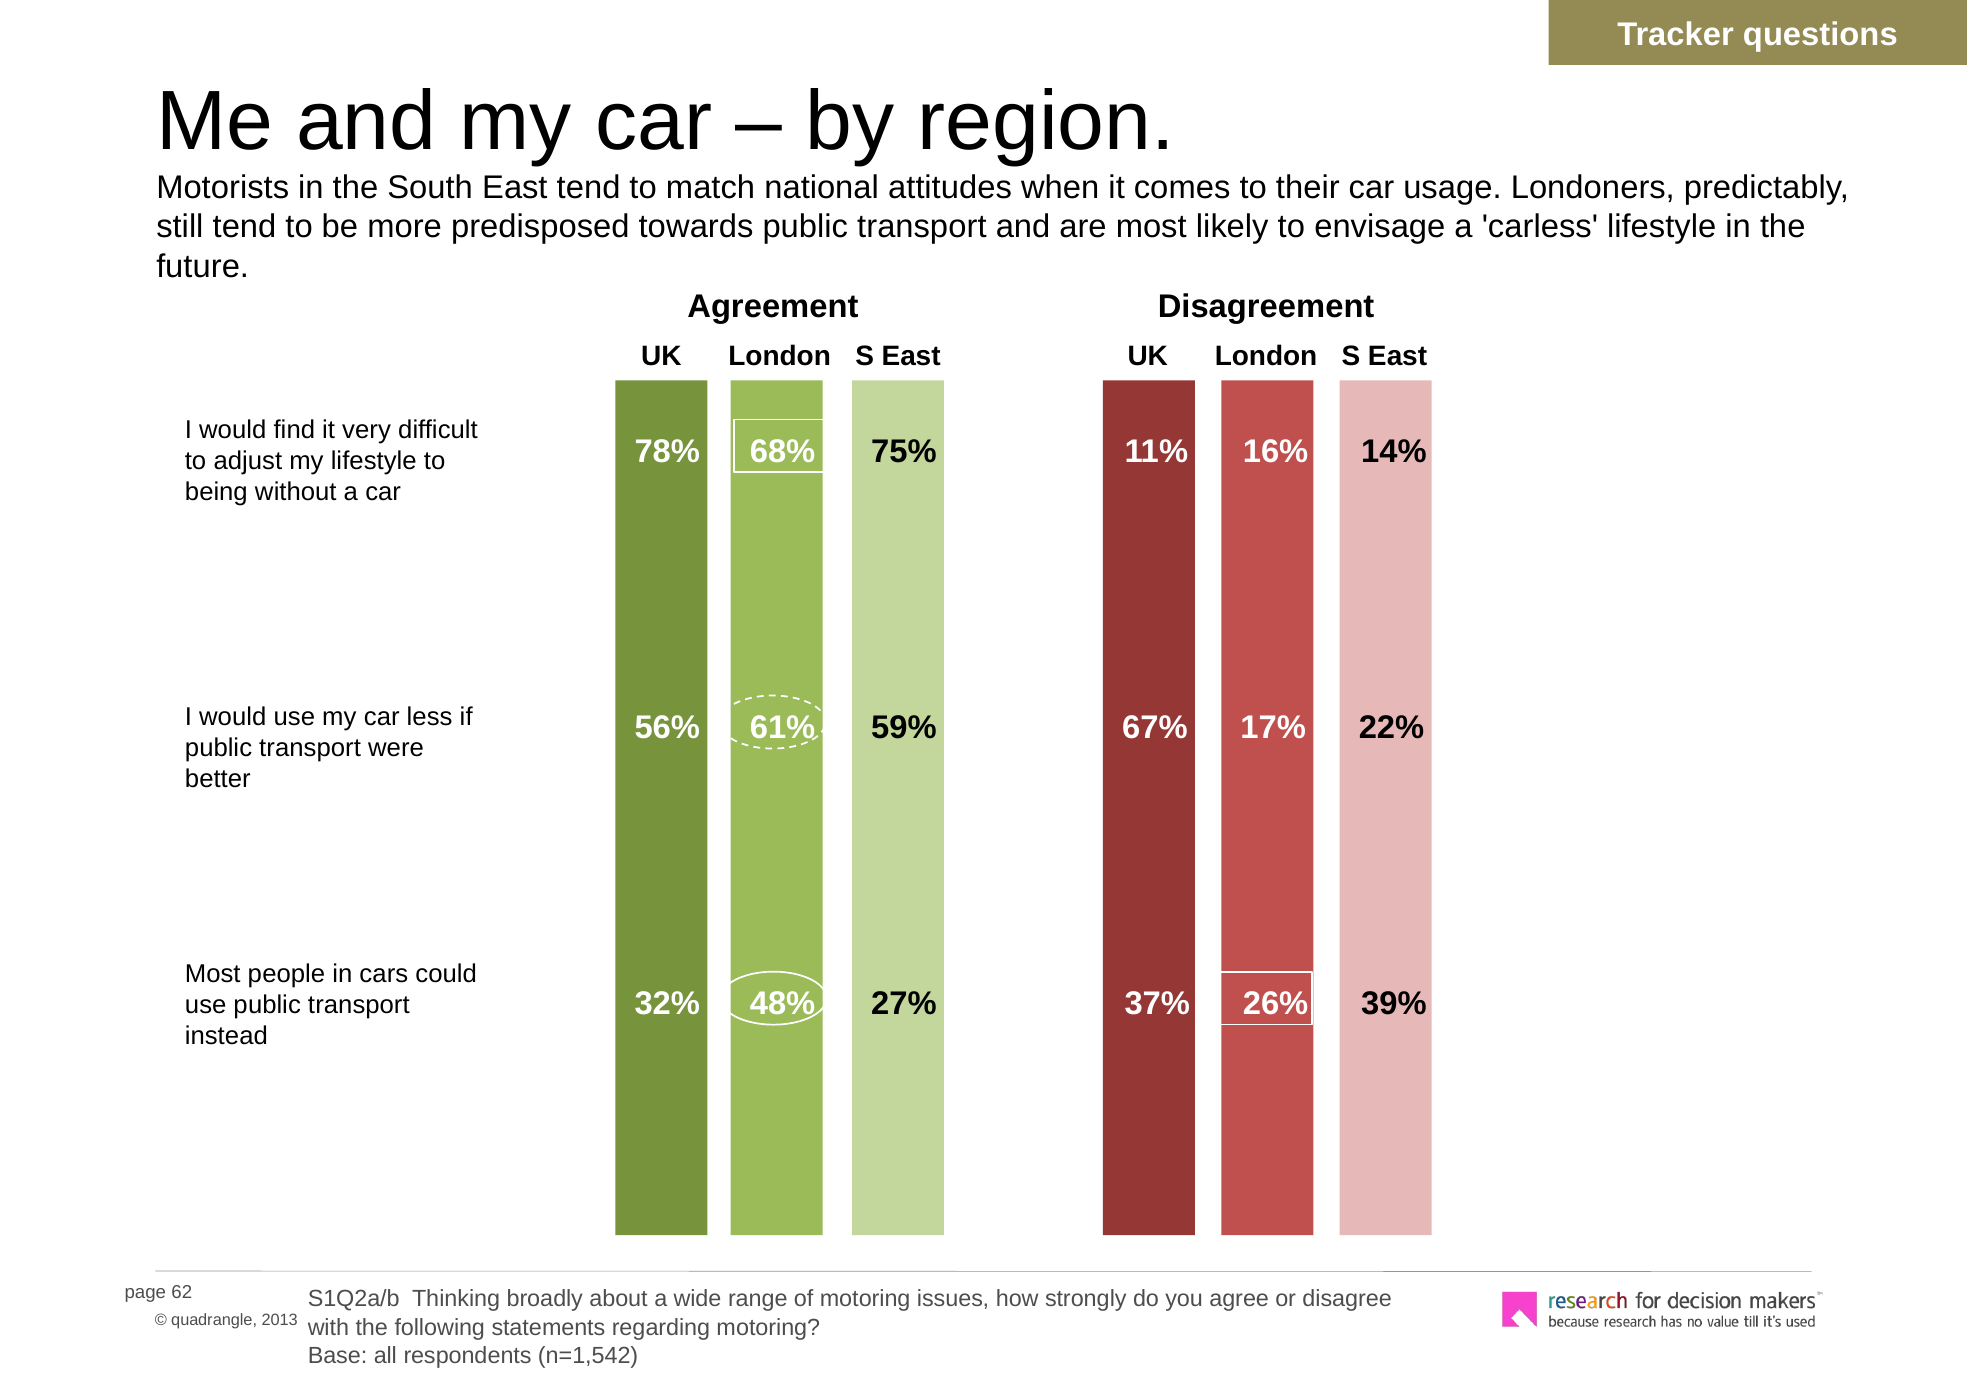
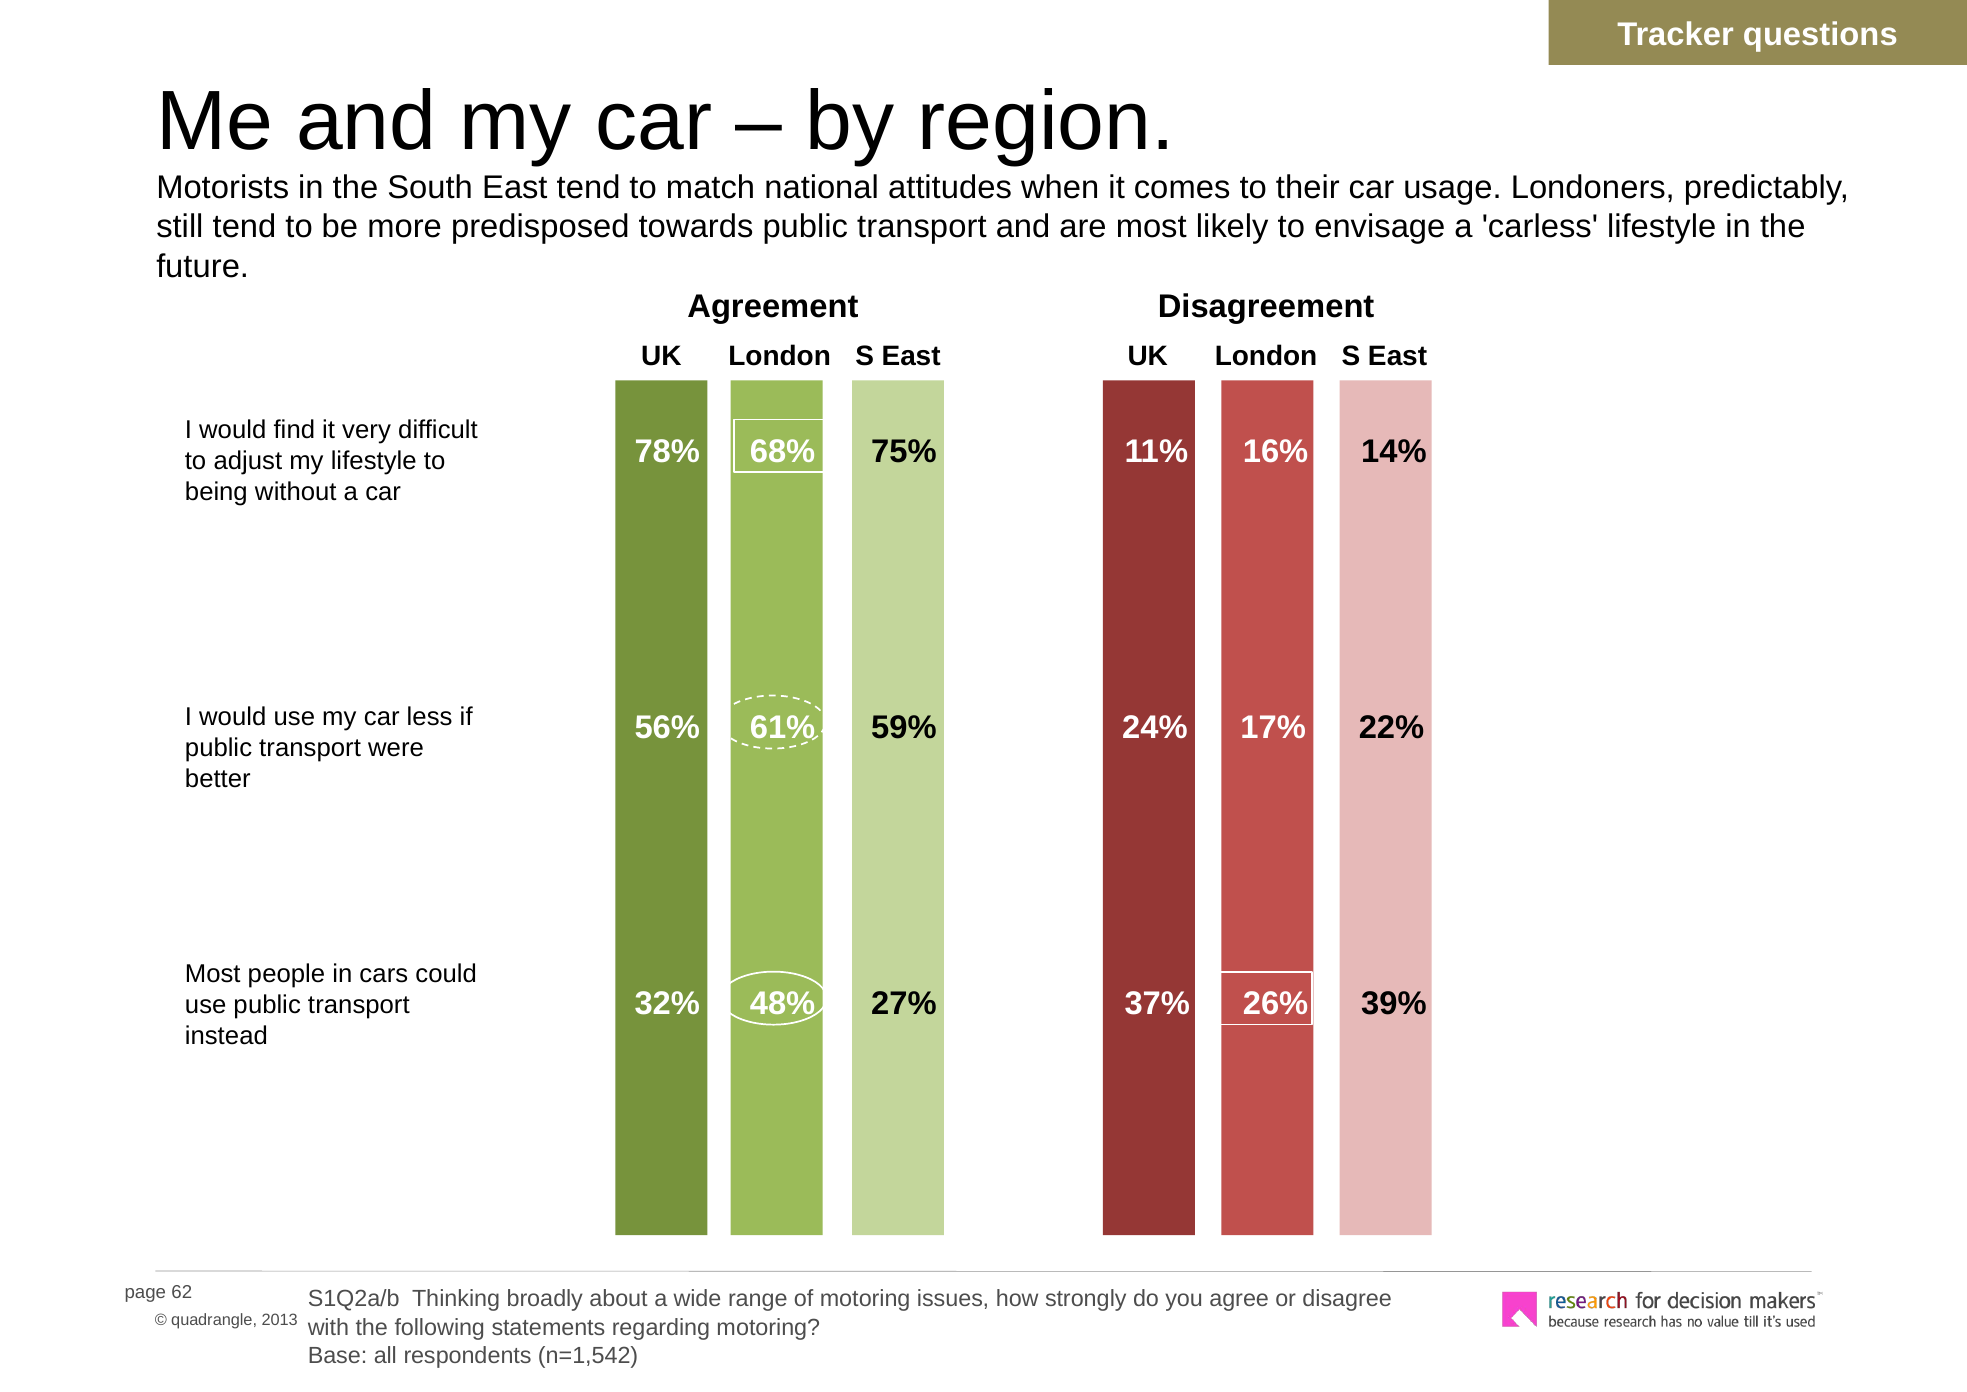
67%: 67% -> 24% (1155, 727)
